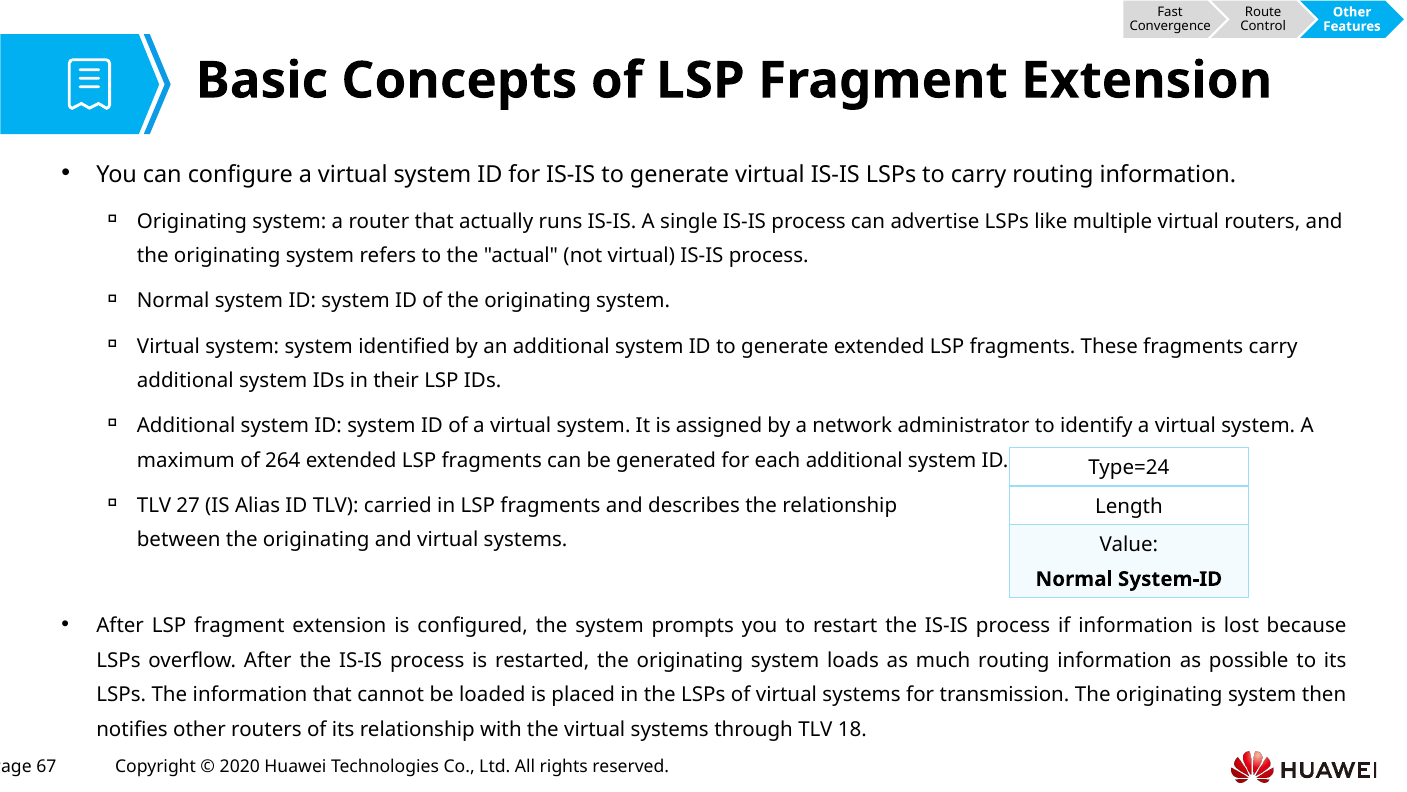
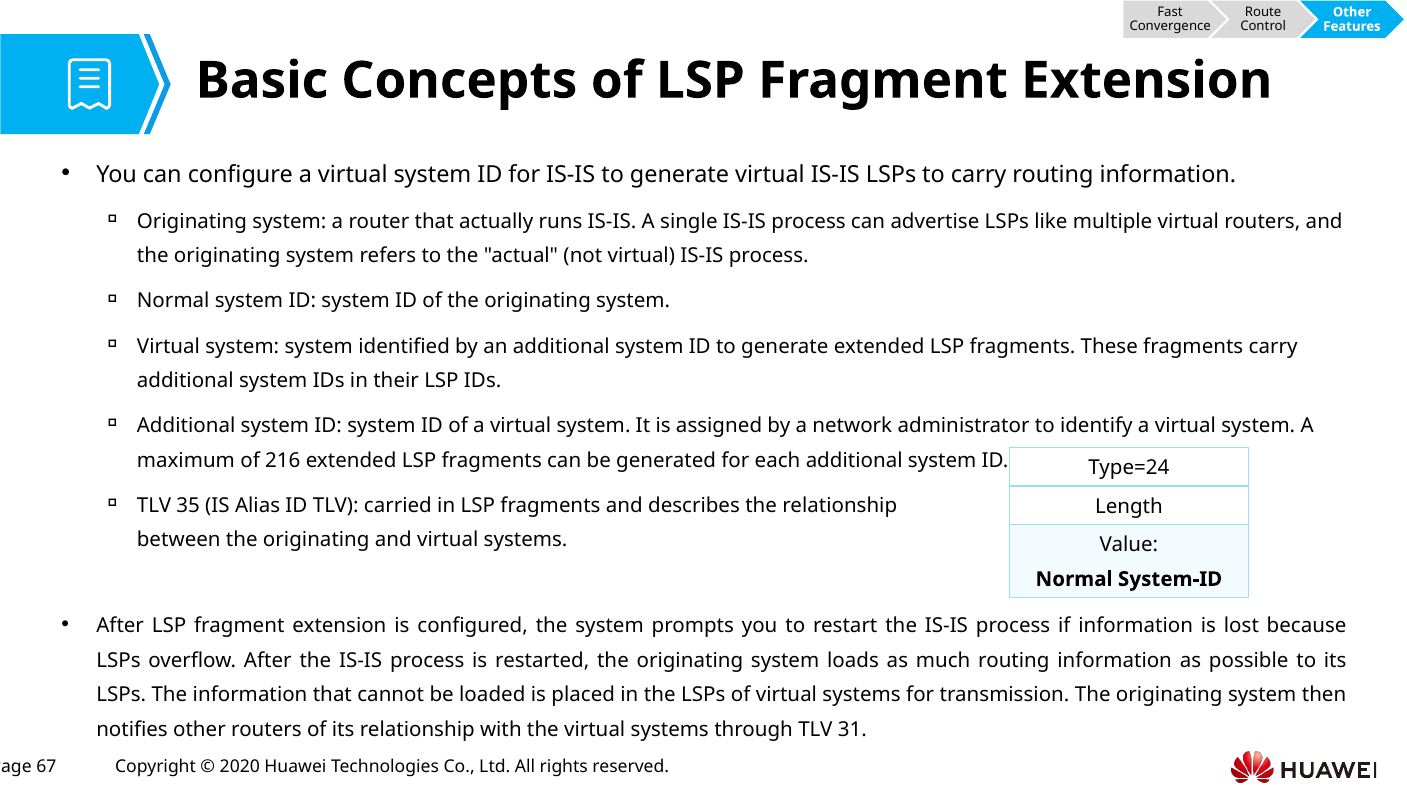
264: 264 -> 216 (283, 460)
27: 27 -> 35 (188, 505)
18: 18 -> 31 (852, 729)
